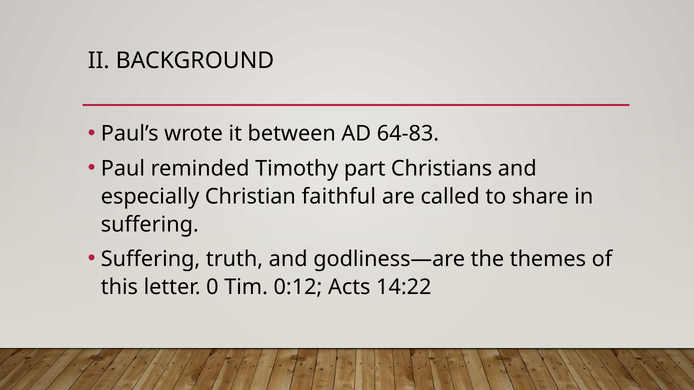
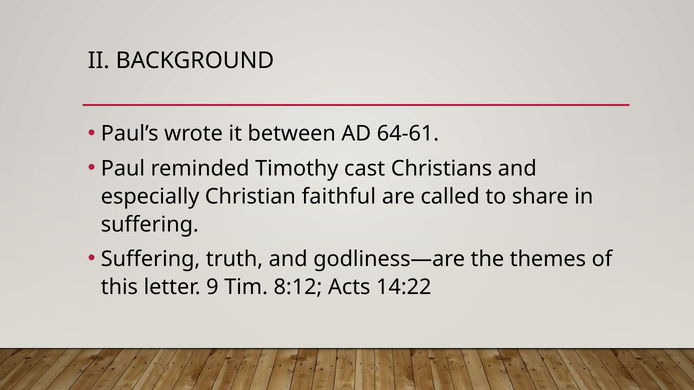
64-83: 64-83 -> 64-61 (408, 134)
part: part -> cast (365, 169)
0: 0 -> 9 (212, 287)
0:12: 0:12 -> 8:12 (298, 287)
